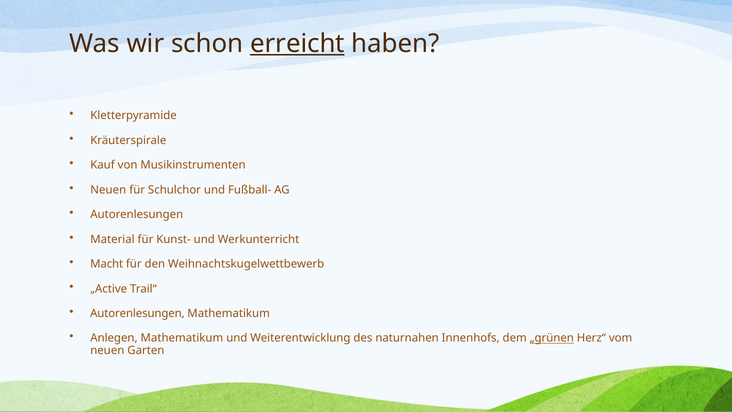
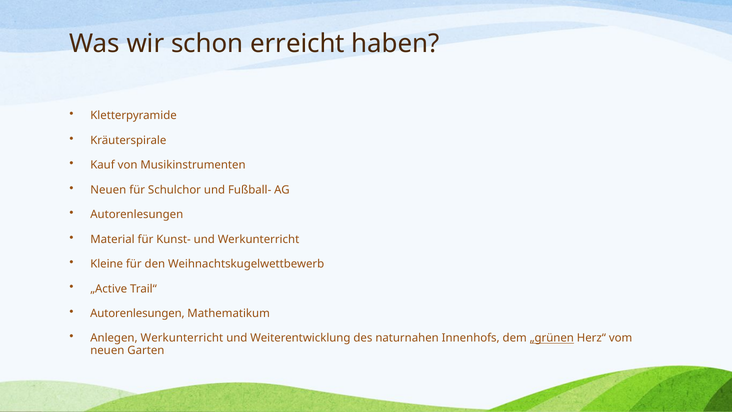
erreicht underline: present -> none (298, 43)
Macht: Macht -> Kleine (107, 264)
Anlegen Mathematikum: Mathematikum -> Werkunterricht (182, 338)
